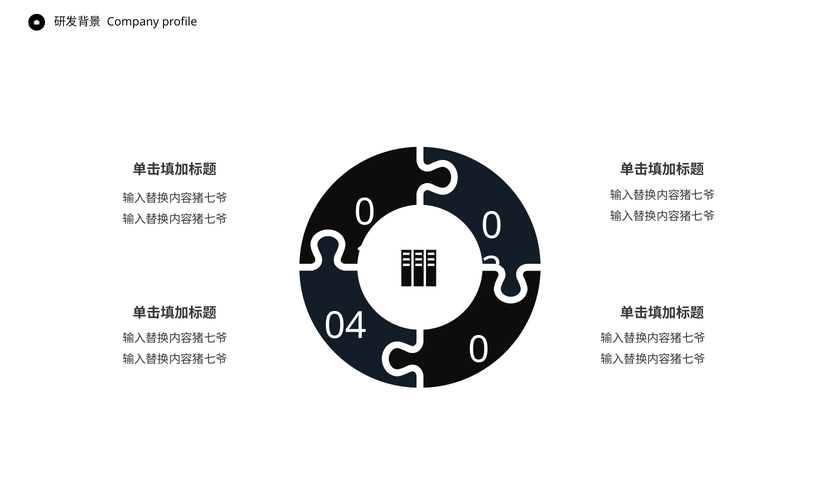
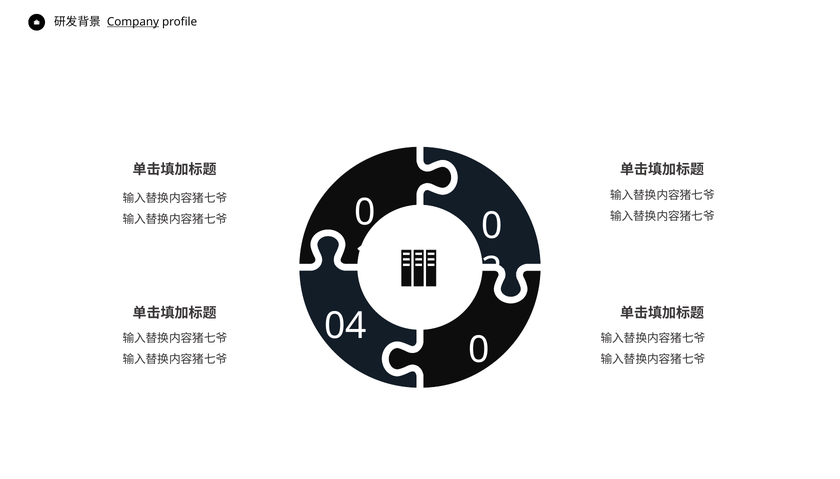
Company underline: none -> present (133, 22)
